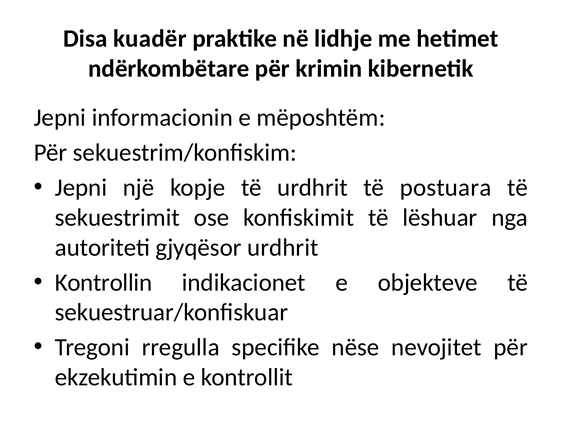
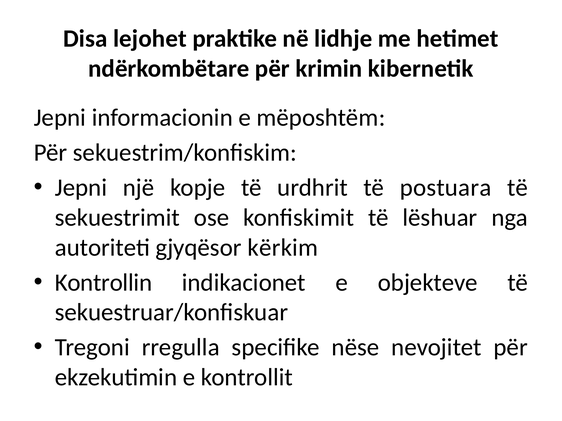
kuadër: kuadër -> lejohet (150, 39)
gjyqësor urdhrit: urdhrit -> kërkim (283, 248)
